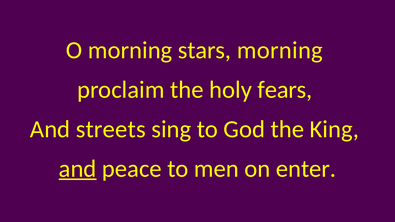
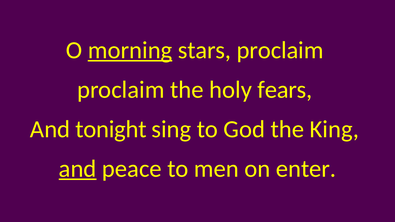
morning underline: none -> present (130, 50)
stars morning: morning -> proclaim (280, 50)
streets: streets -> tonight (111, 129)
